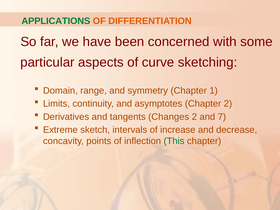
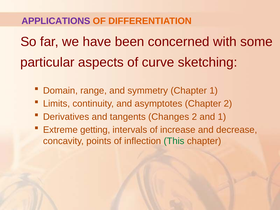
APPLICATIONS colour: green -> purple (56, 21)
and 7: 7 -> 1 (222, 117)
sketch: sketch -> getting (95, 130)
